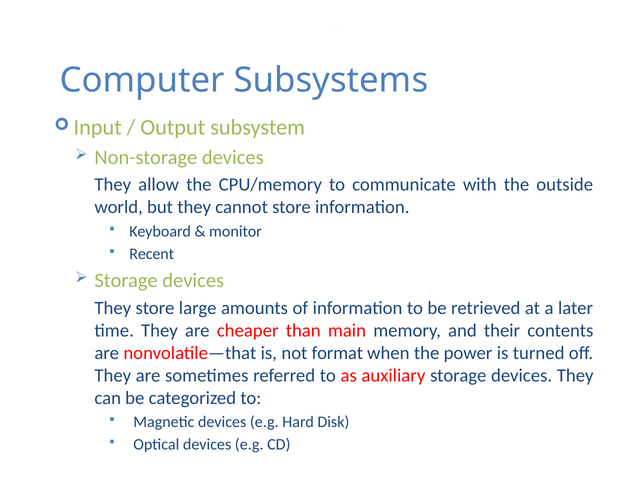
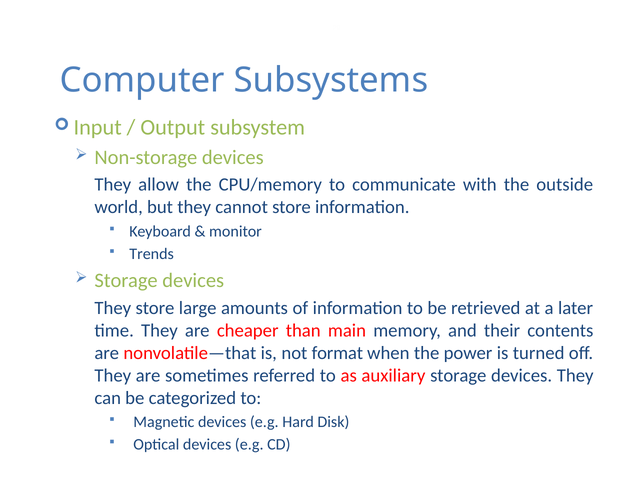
Recent: Recent -> Trends (152, 254)
